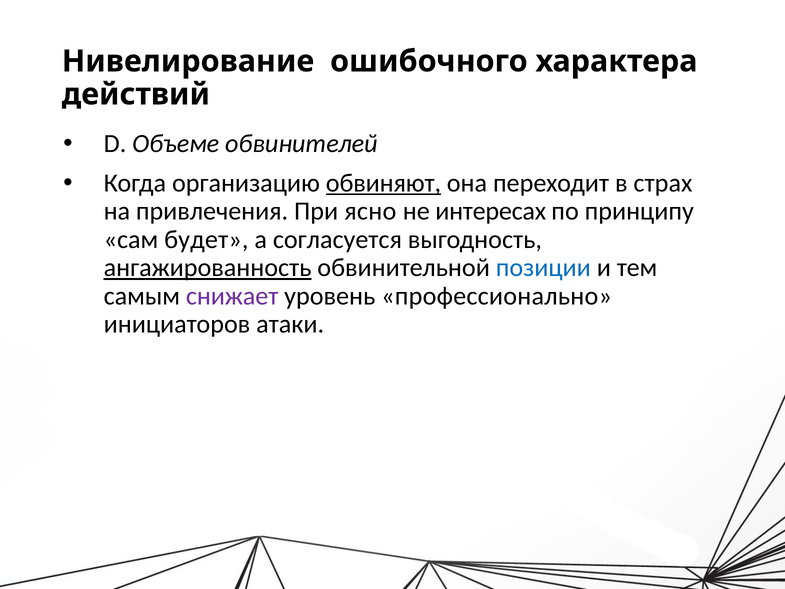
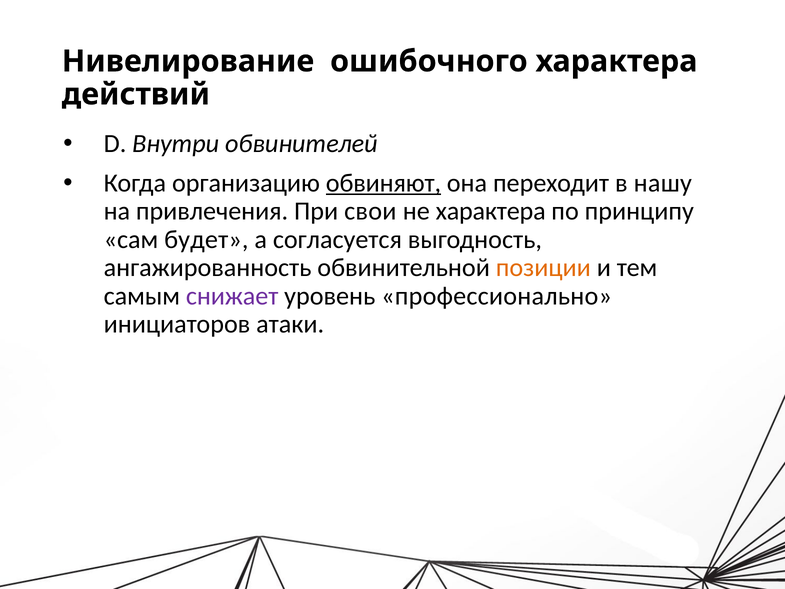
Объеме: Объеме -> Внутри (176, 144)
страх: страх -> нашу (663, 183)
ясно: ясно -> свои (370, 211)
не интересах: интересах -> характера (491, 211)
ангажированность underline: present -> none (208, 268)
позиции colour: blue -> orange (543, 268)
